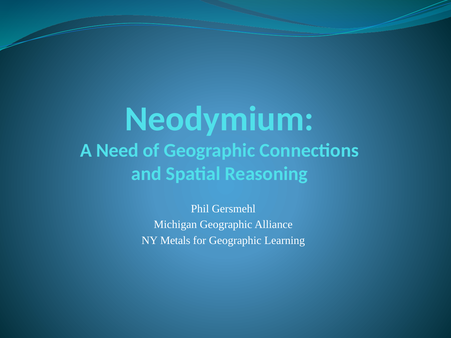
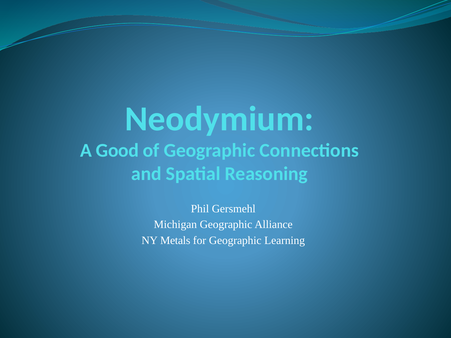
Need: Need -> Good (117, 151)
